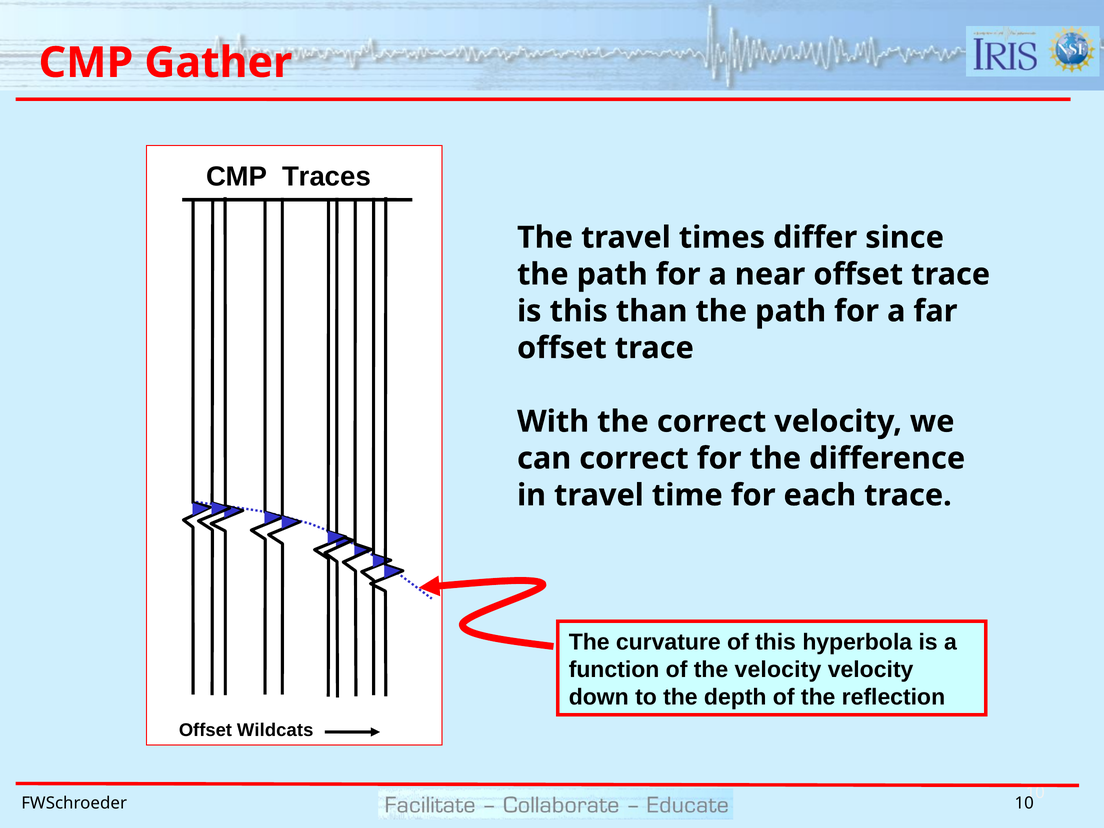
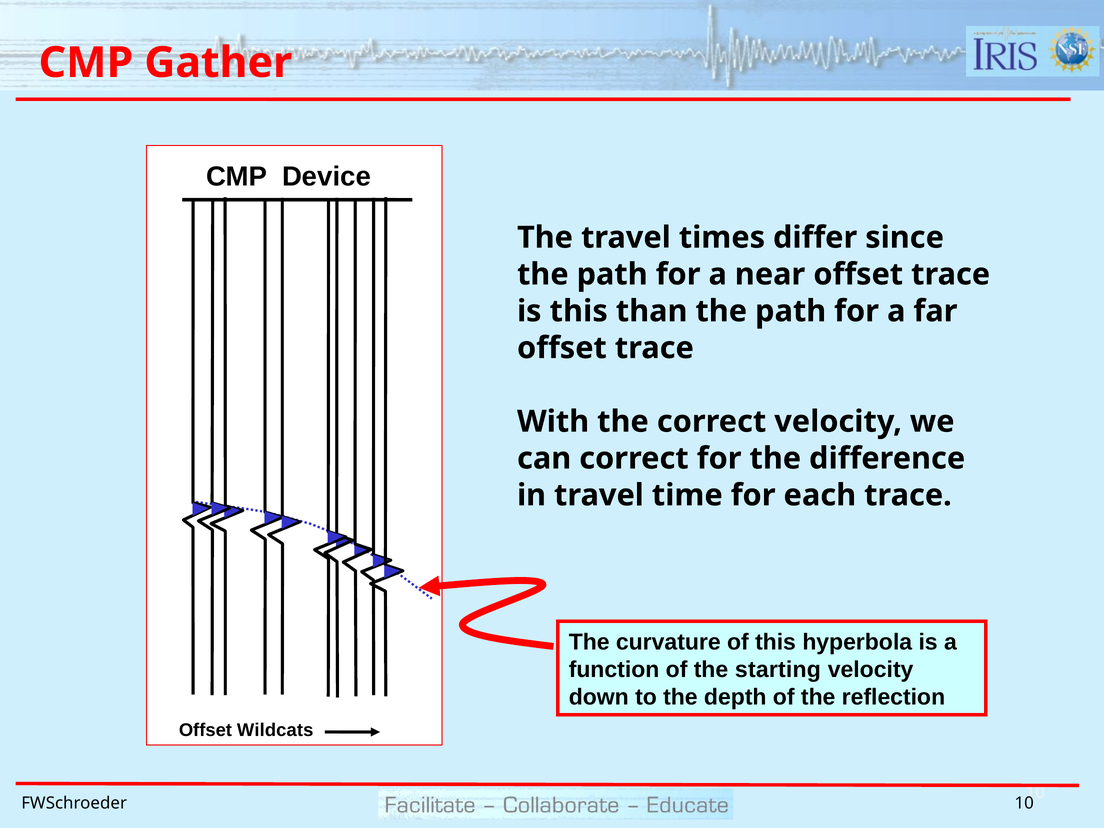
Traces: Traces -> Device (327, 177)
the velocity: velocity -> starting (778, 670)
